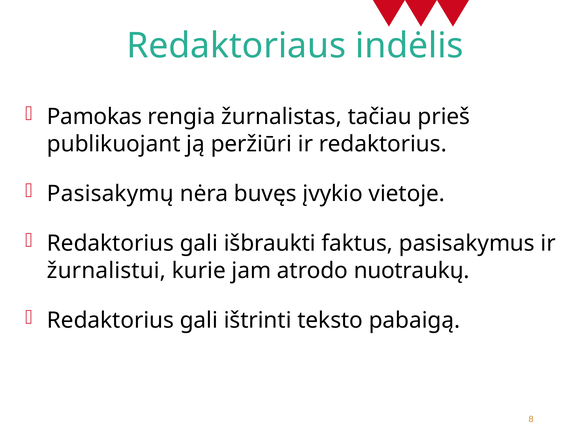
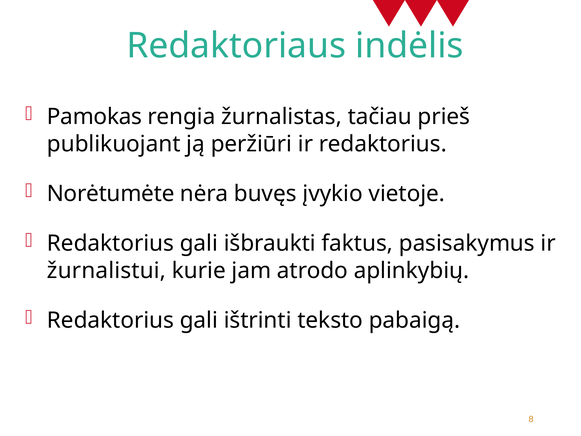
Pasisakymų: Pasisakymų -> Norėtumėte (111, 194)
nuotraukų: nuotraukų -> aplinkybių (411, 271)
